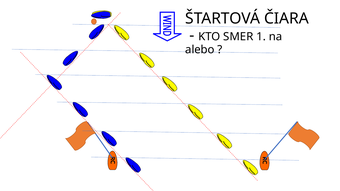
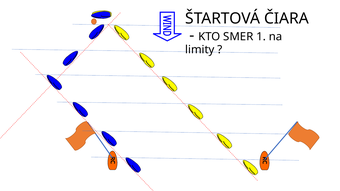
alebo: alebo -> limity (200, 50)
